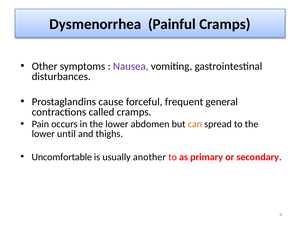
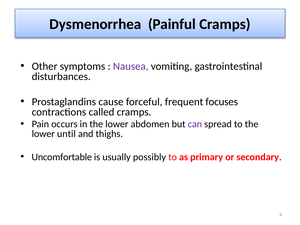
general: general -> focuses (222, 102)
can colour: orange -> purple (195, 124)
another: another -> possibly (149, 157)
